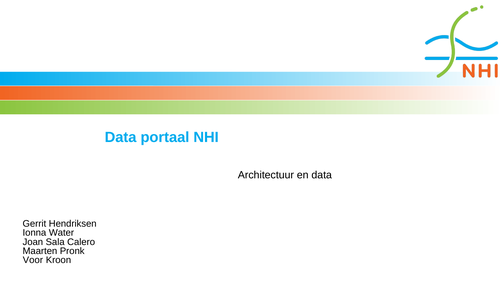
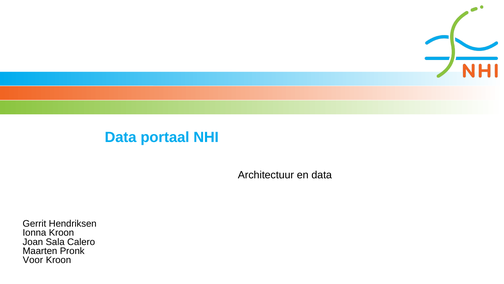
Ionna Water: Water -> Kroon (61, 232)
